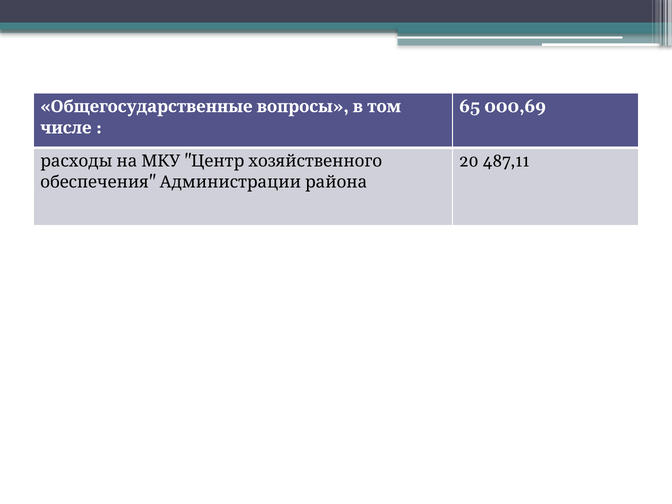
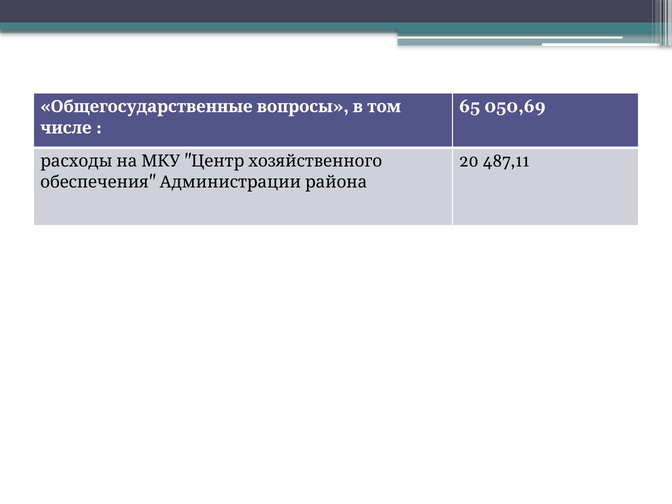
000,69: 000,69 -> 050,69 (515, 107)
